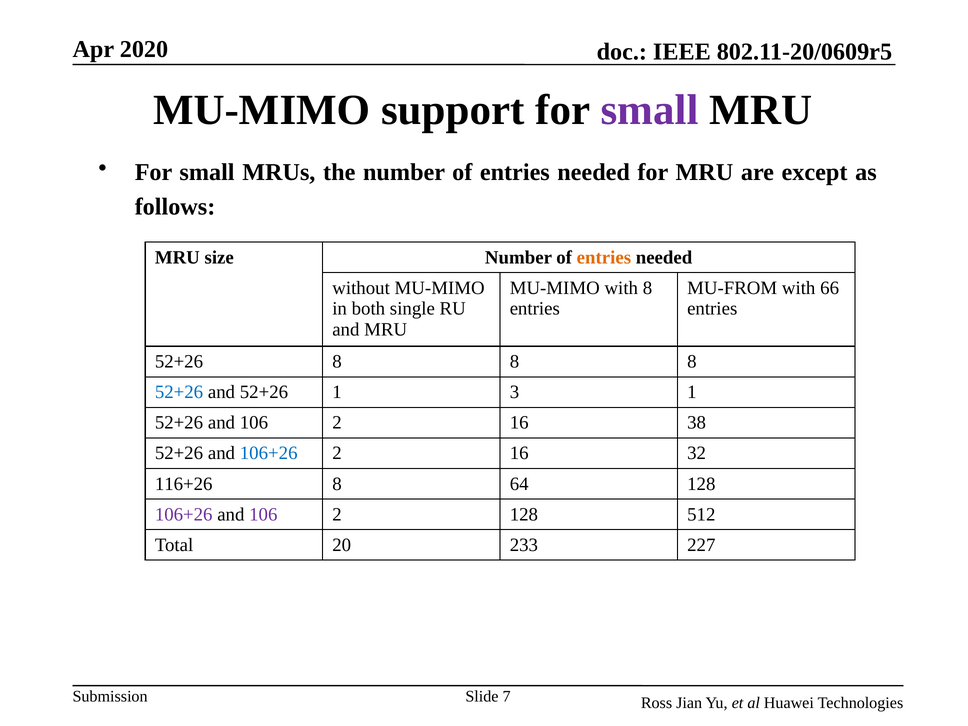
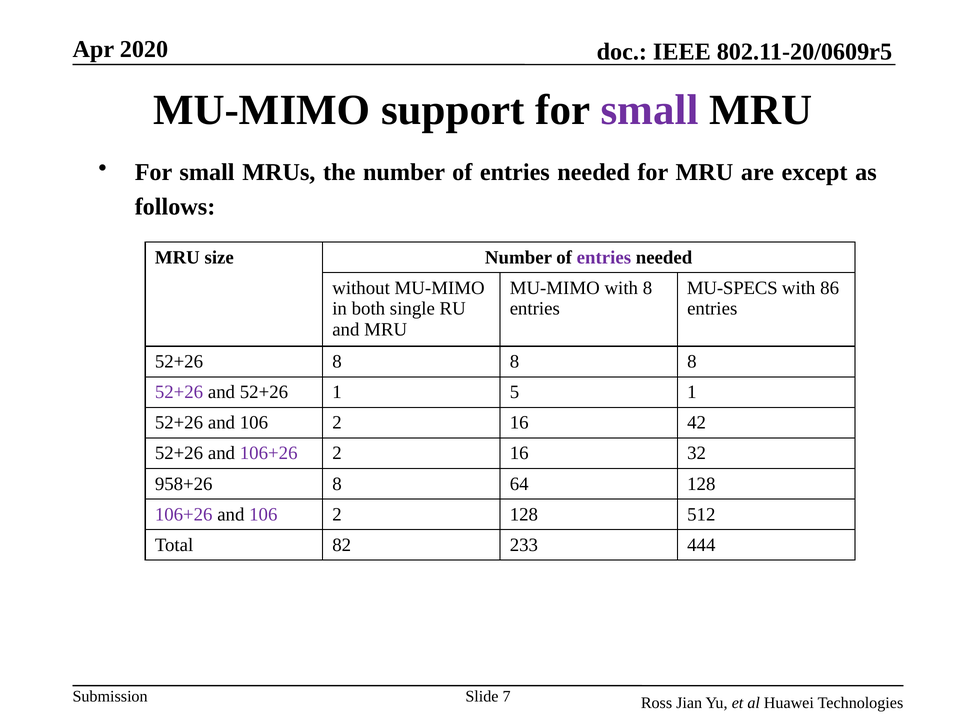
entries colour: orange -> purple (604, 257)
MU-FROM: MU-FROM -> MU-SPECS (732, 288)
66: 66 -> 86 (830, 288)
52+26 colour: blue -> purple (179, 392)
3: 3 -> 5 (514, 392)
38: 38 -> 42 (697, 423)
106+26 colour: blue -> purple (269, 453)
116+26: 116+26 -> 958+26 (184, 484)
20: 20 -> 82 (342, 545)
227: 227 -> 444 (701, 545)
